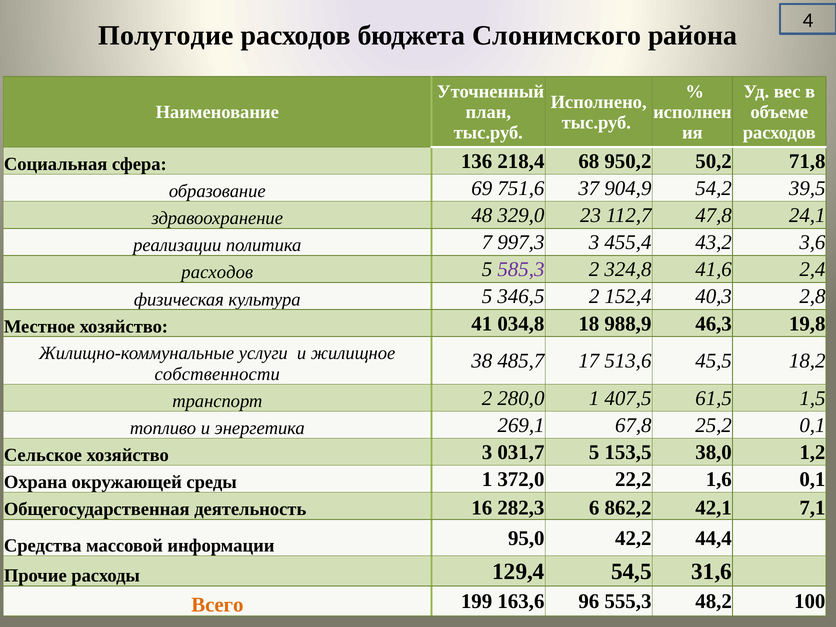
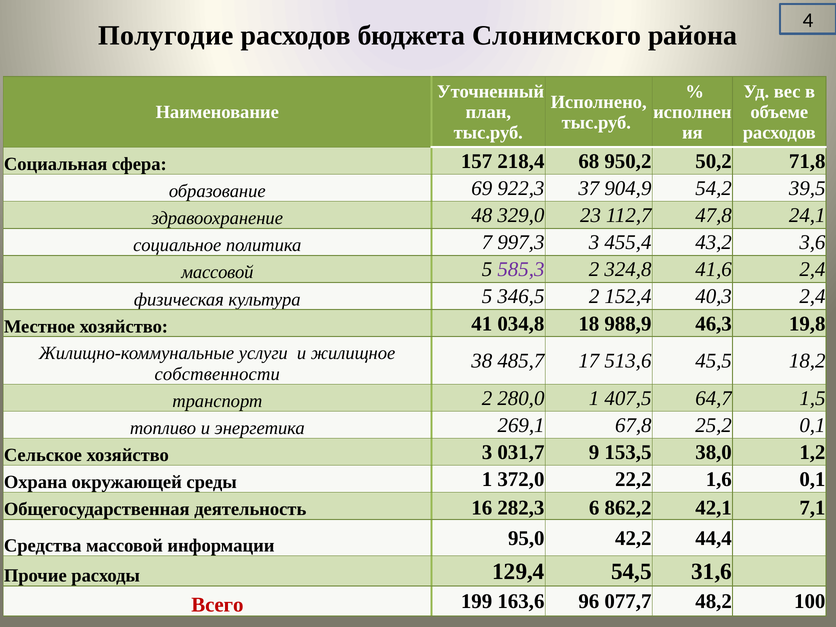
136: 136 -> 157 (477, 161)
751,6: 751,6 -> 922,3 (521, 188)
реализации: реализации -> социальное (177, 245)
расходов: расходов -> массовой (217, 272)
40,3 2,8: 2,8 -> 2,4 (812, 297)
61,5: 61,5 -> 64,7 (714, 398)
031,7 5: 5 -> 9 (594, 452)
Всего colour: orange -> red (217, 605)
555,3: 555,3 -> 077,7 (628, 602)
